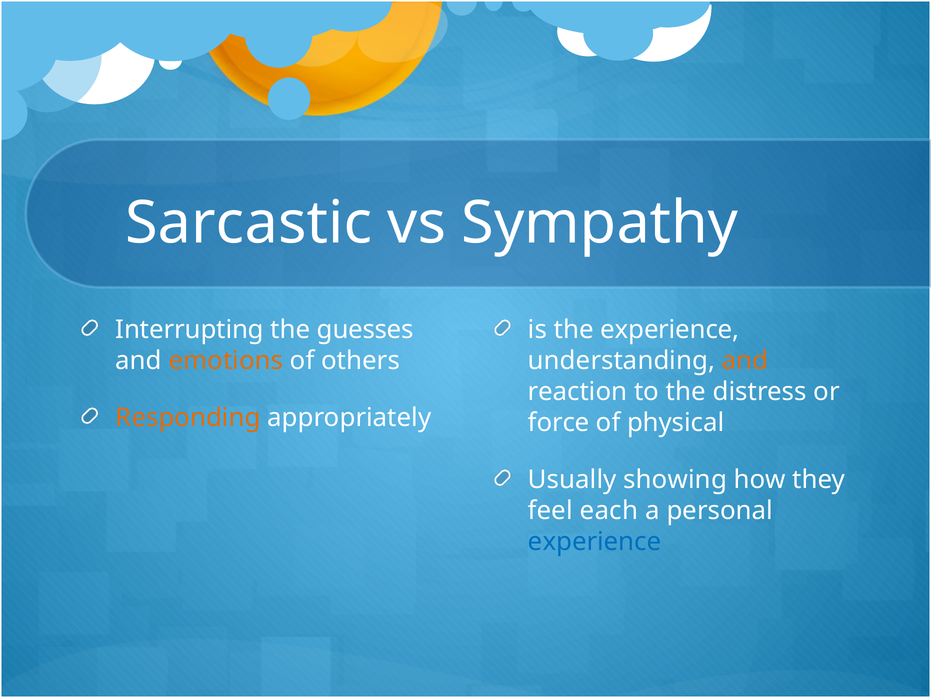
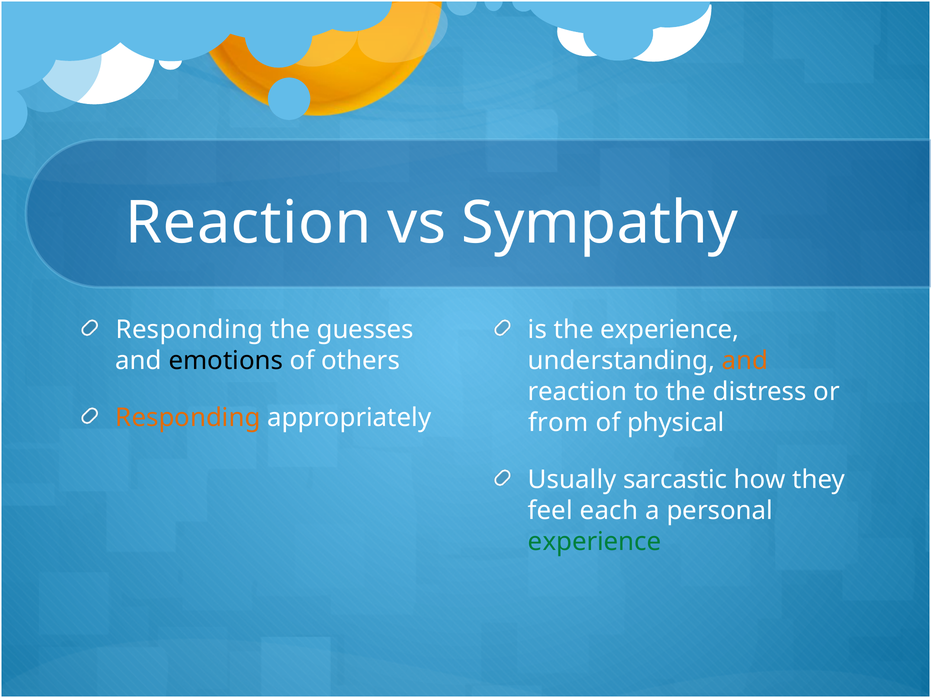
Sarcastic: Sarcastic -> Reaction (248, 223)
Interrupting: Interrupting -> Responding (189, 330)
emotions colour: orange -> black (226, 361)
force: force -> from (558, 423)
showing: showing -> sarcastic (675, 480)
experience colour: blue -> green (595, 542)
